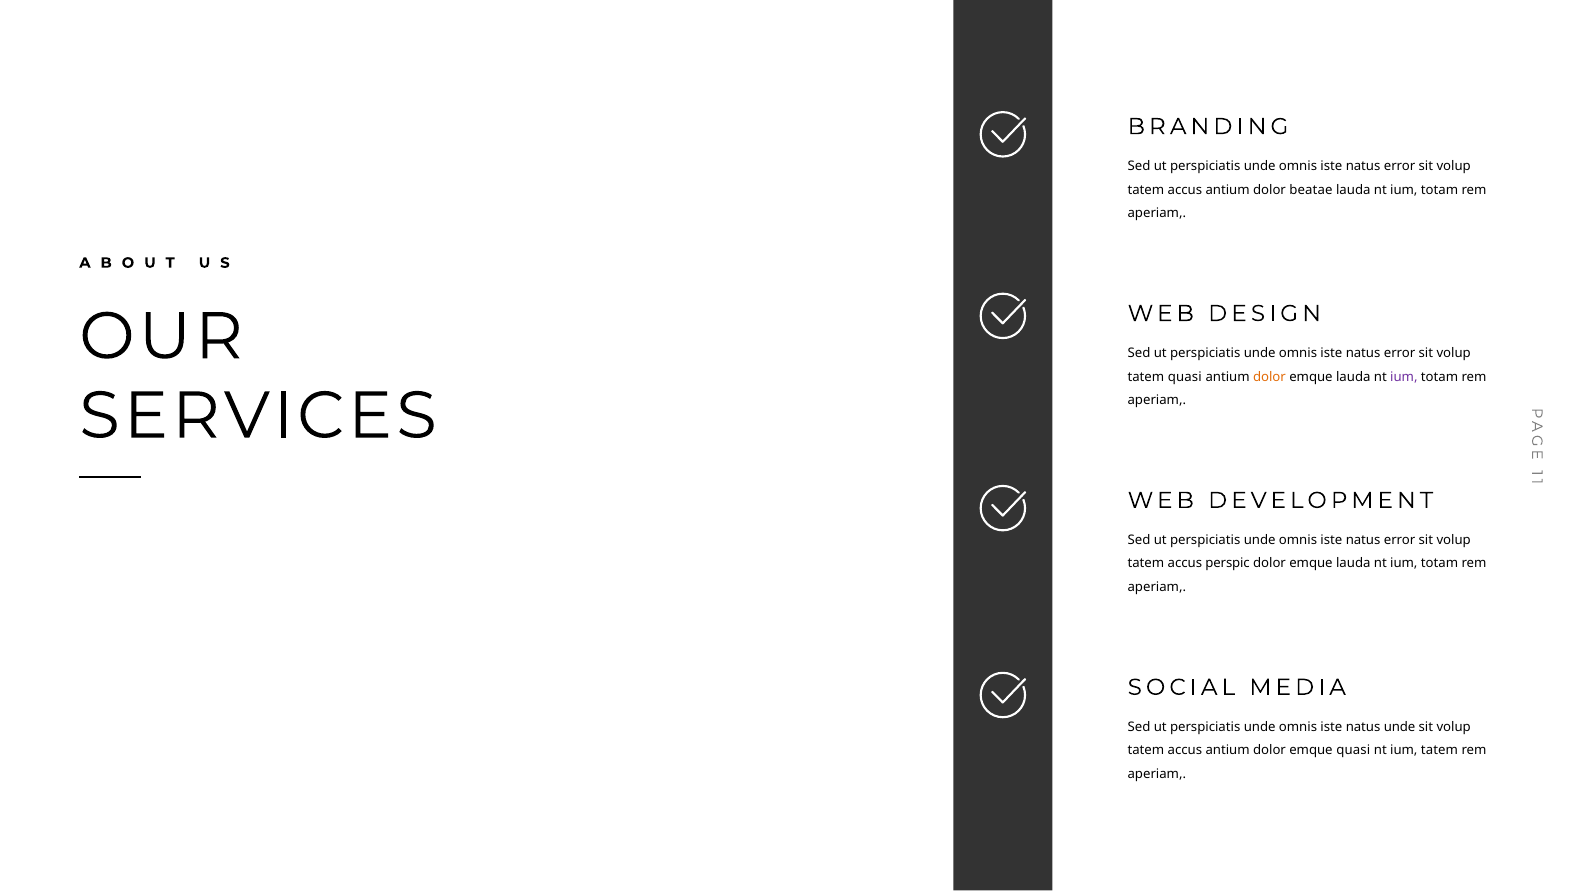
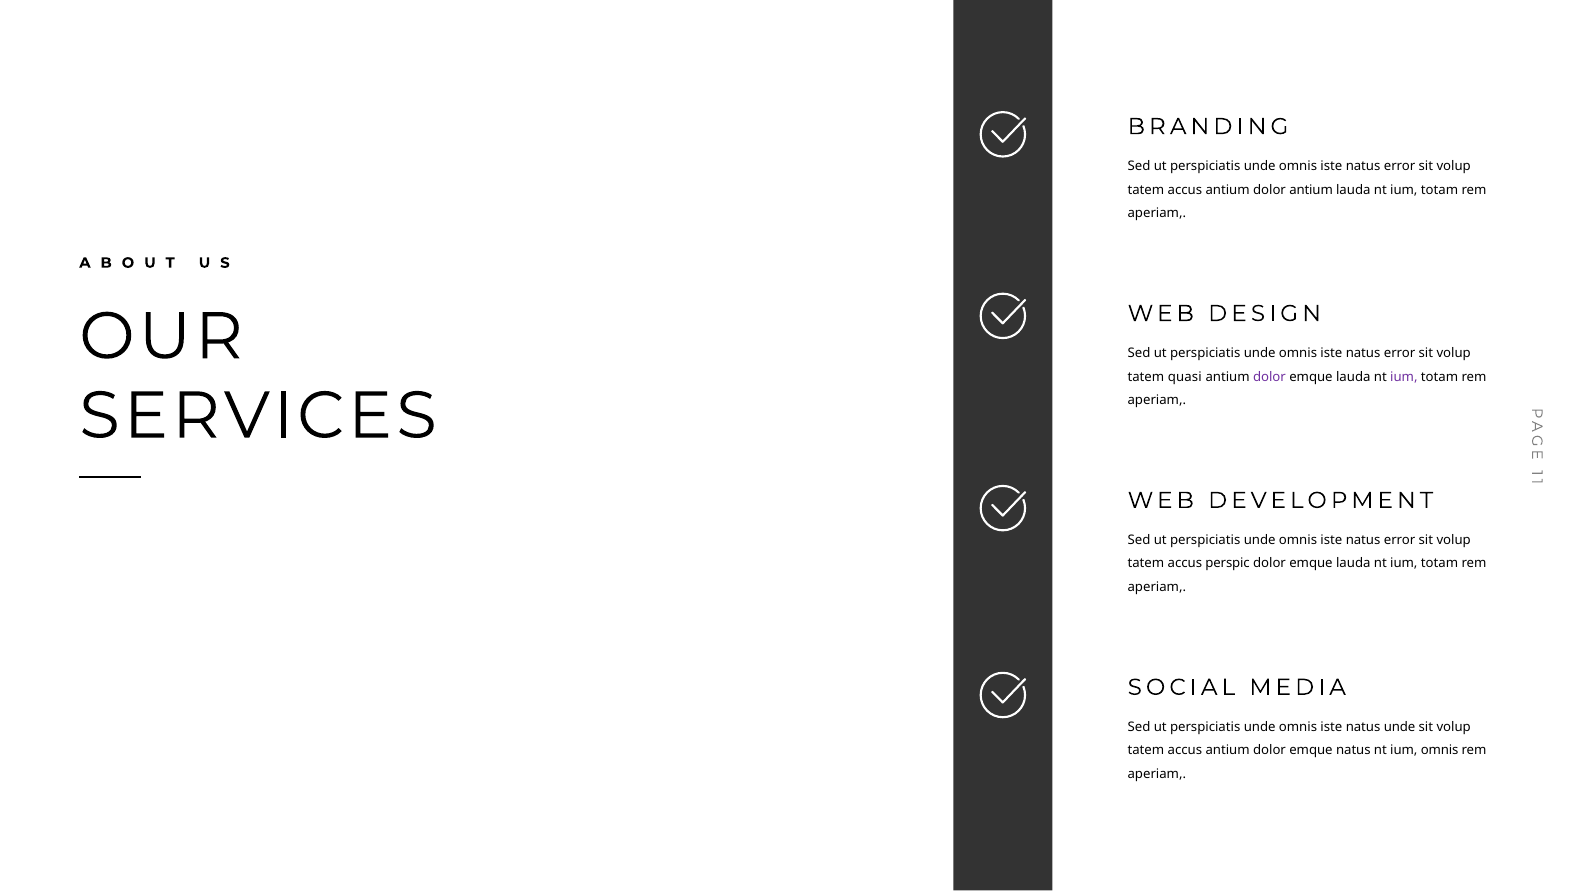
dolor beatae: beatae -> antium (1311, 190)
dolor colour: orange -> purple (1269, 377)
emque quasi: quasi -> natus (1353, 750)
ium tatem: tatem -> omnis (1440, 750)
